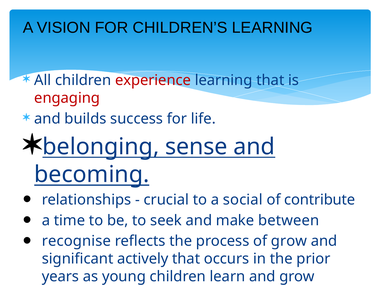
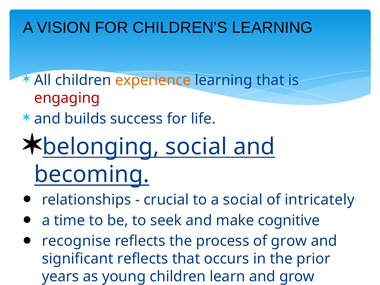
experience colour: red -> orange (153, 80)
belonging sense: sense -> social (196, 147)
contribute: contribute -> intricately (320, 200)
between: between -> cognitive (289, 220)
significant actively: actively -> reflects (143, 259)
